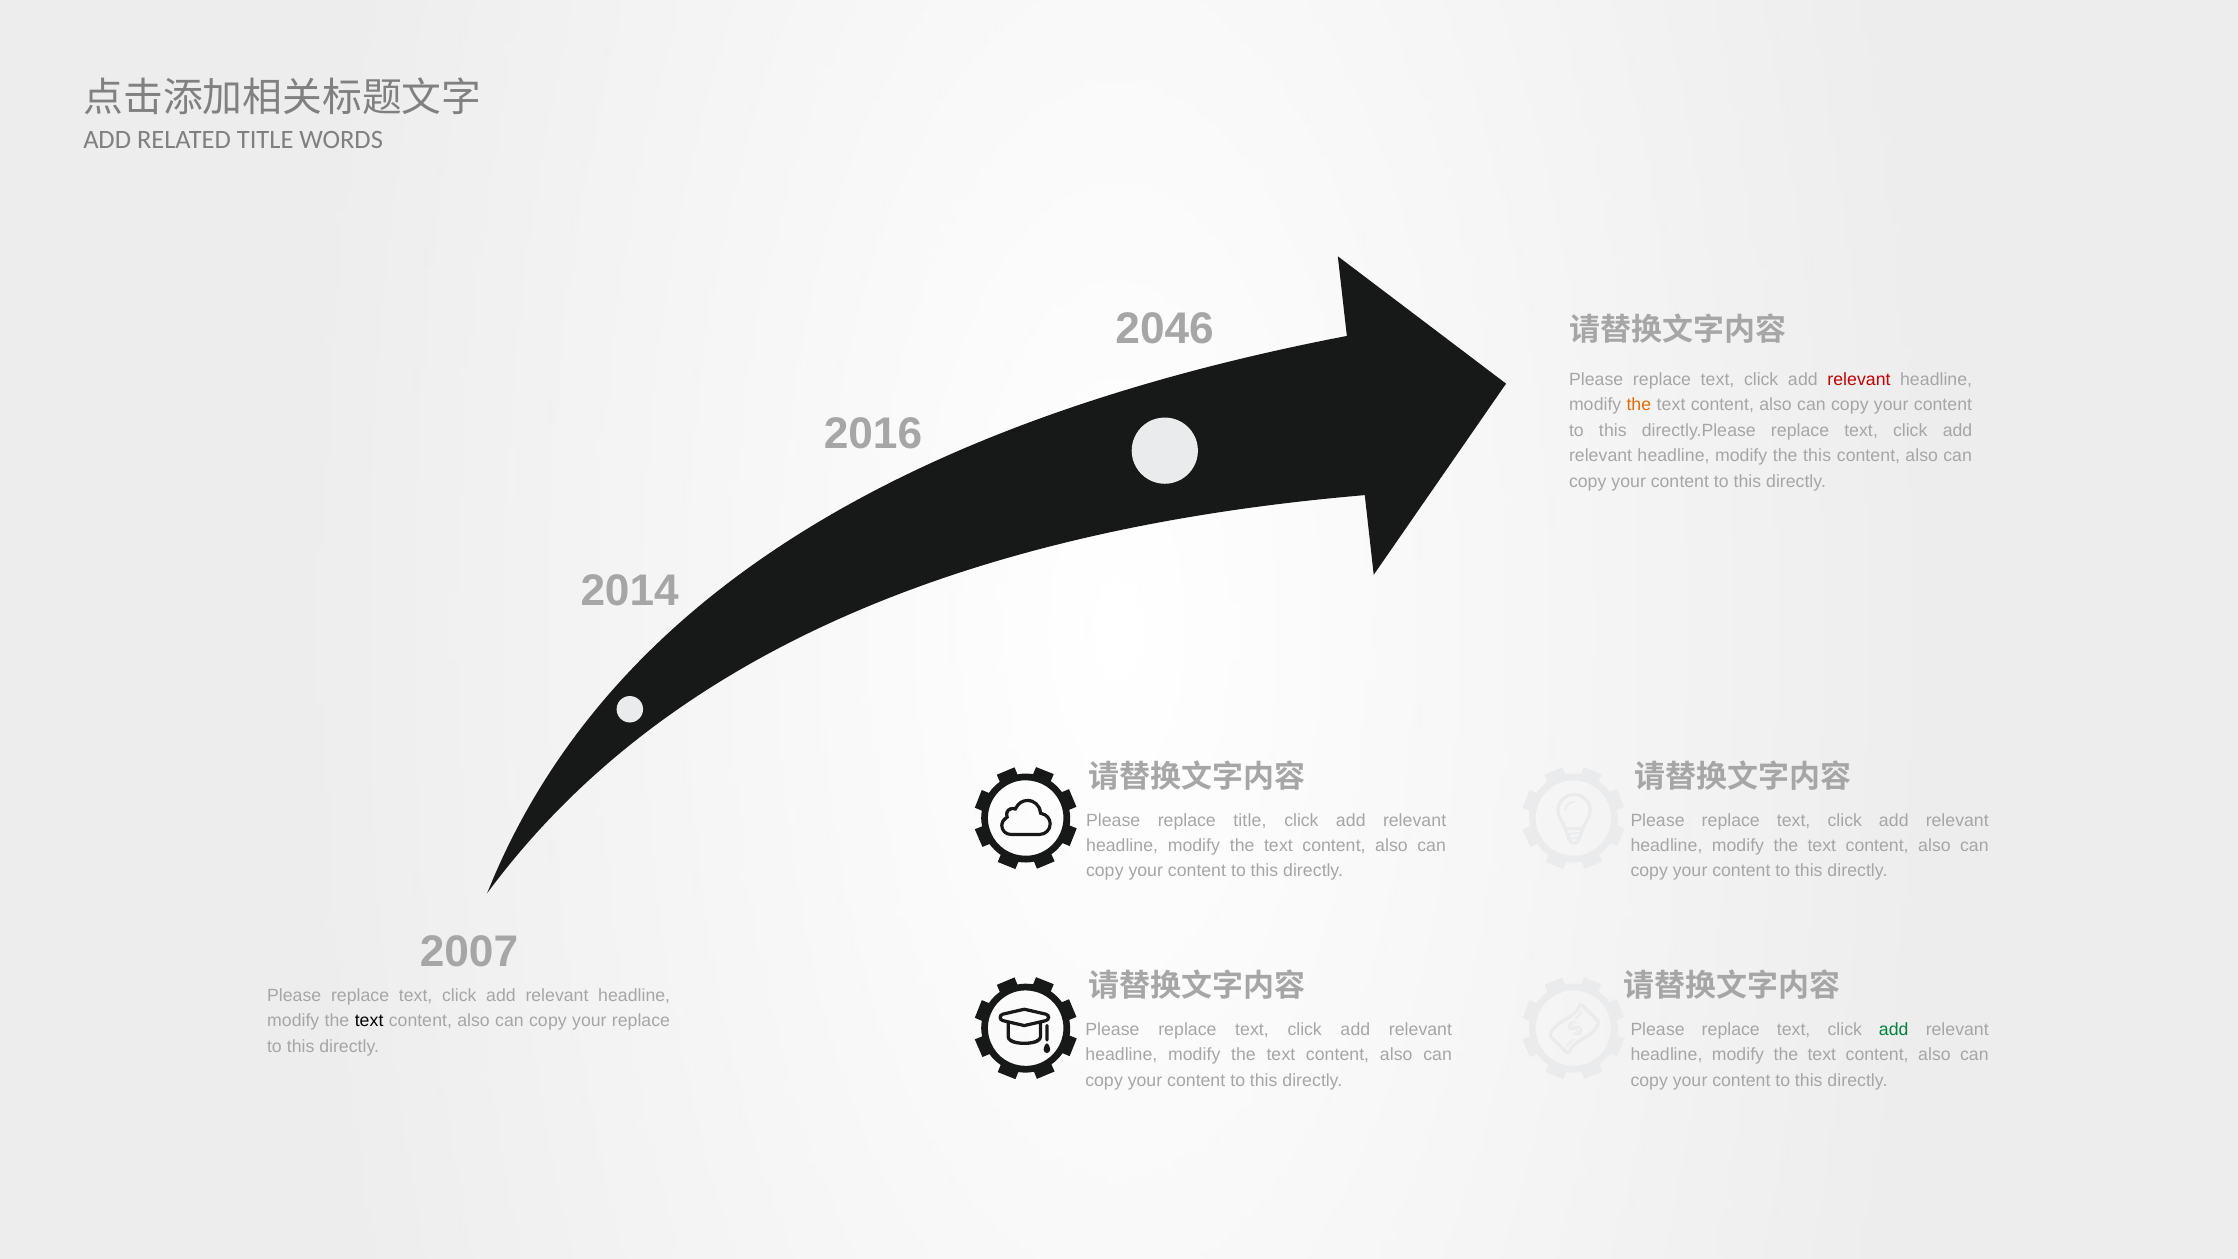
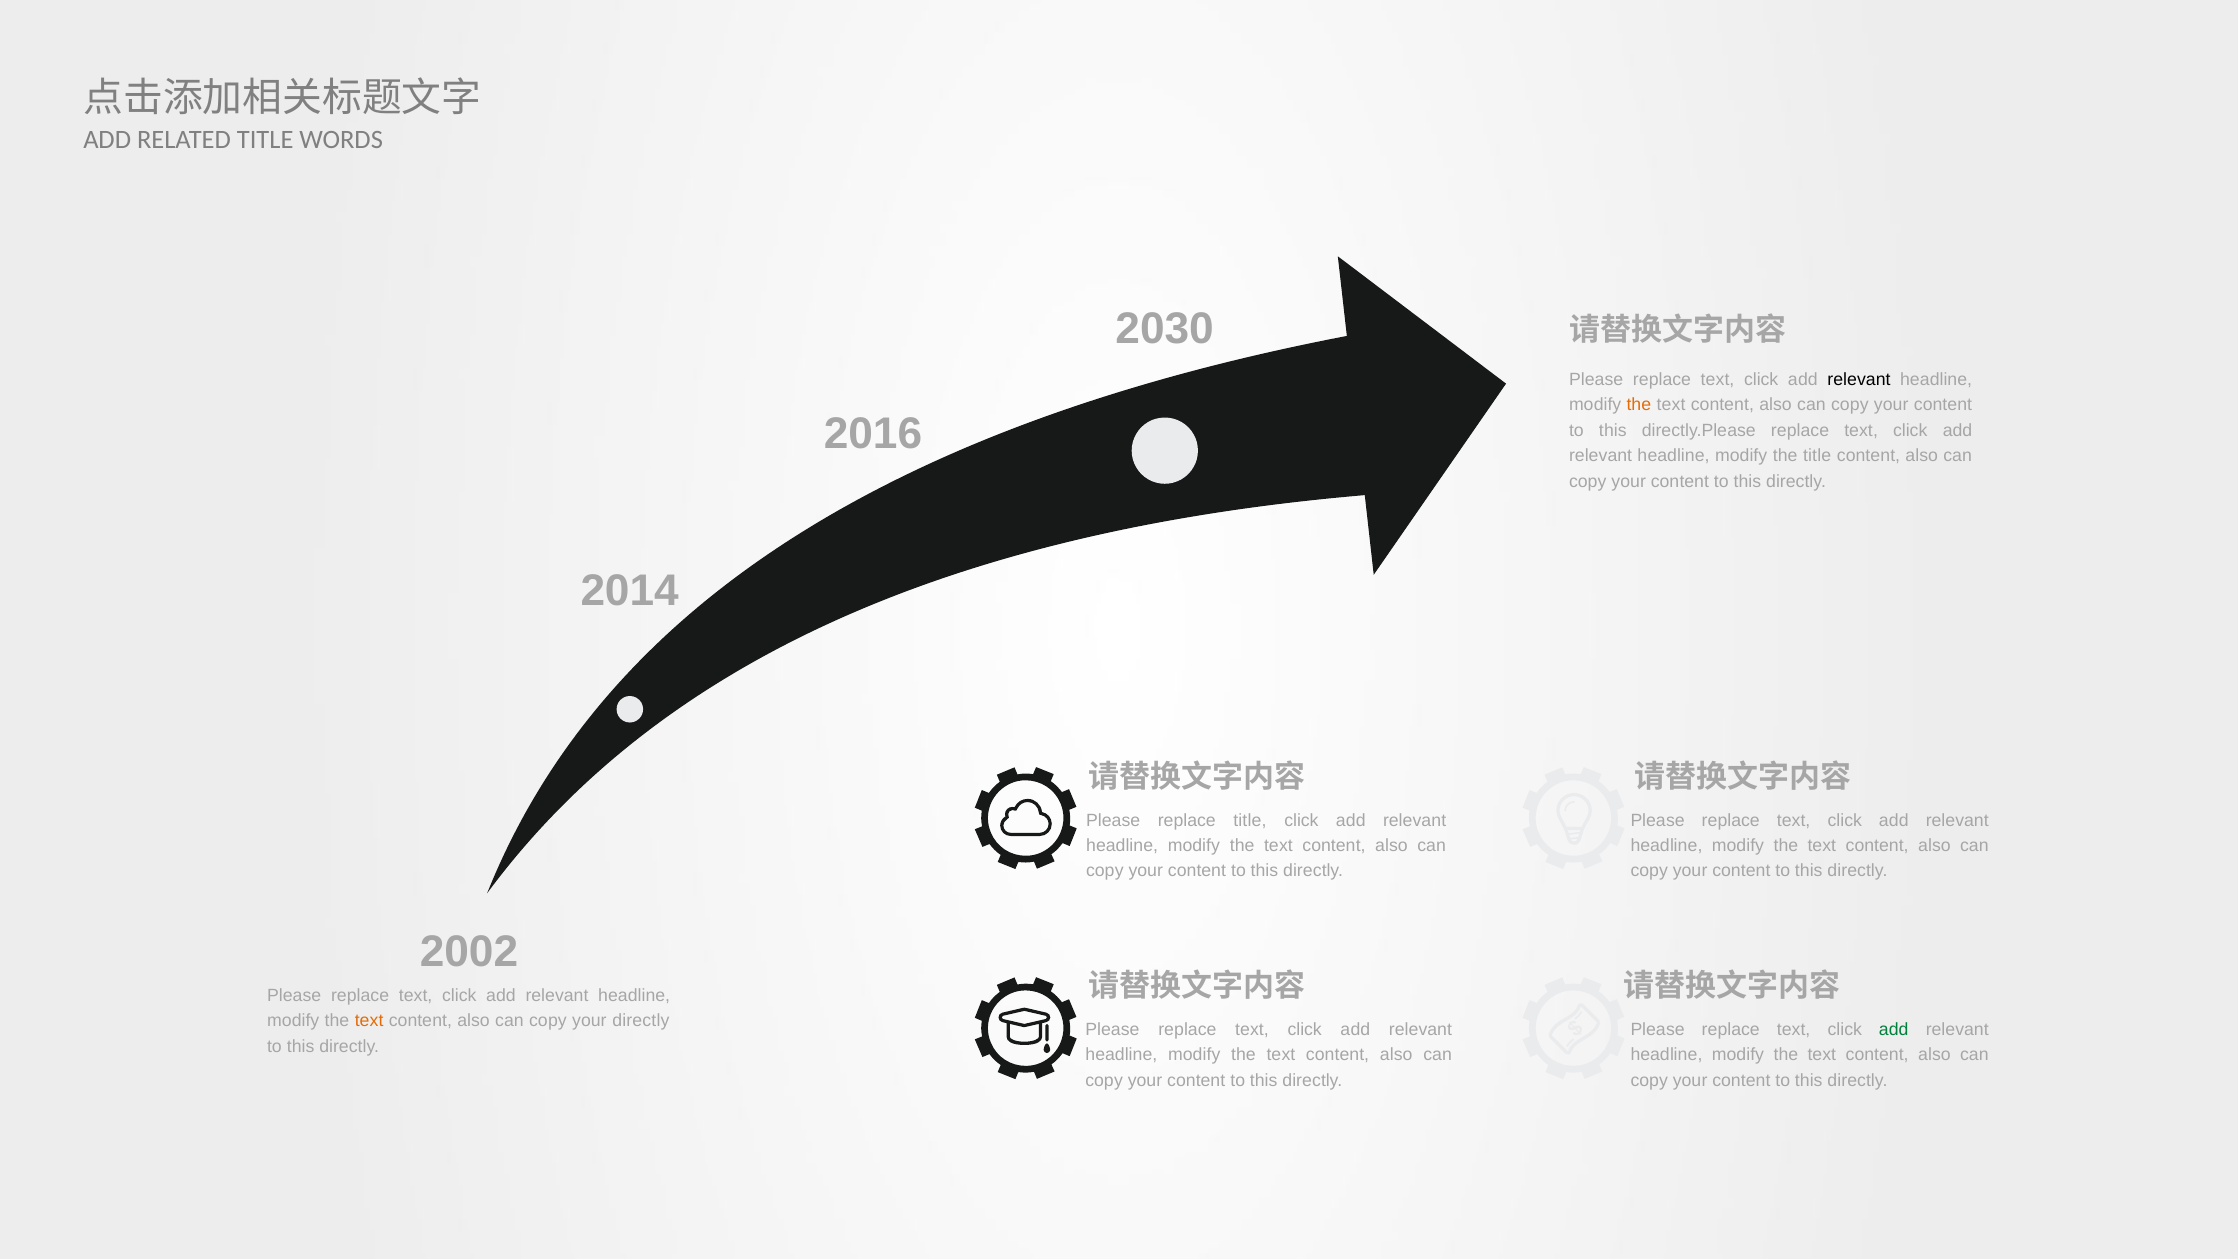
2046: 2046 -> 2030 (1165, 328)
relevant colour: red -> black (1859, 380)
the this: this -> title (1817, 456)
2007: 2007 -> 2002 (469, 952)
text colour: black -> orange (369, 1021)
your replace: replace -> directly (641, 1021)
